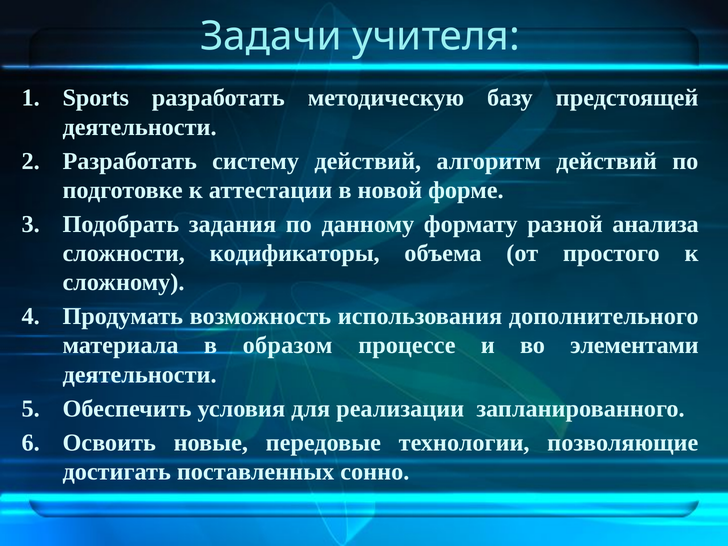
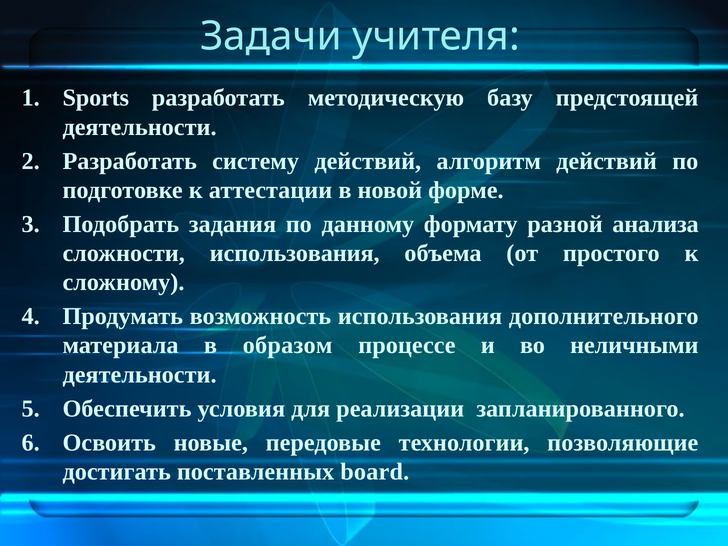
сложности кодификаторы: кодификаторы -> использования (295, 253)
элементами: элементами -> неличными (634, 345)
сонно: сонно -> board (375, 472)
